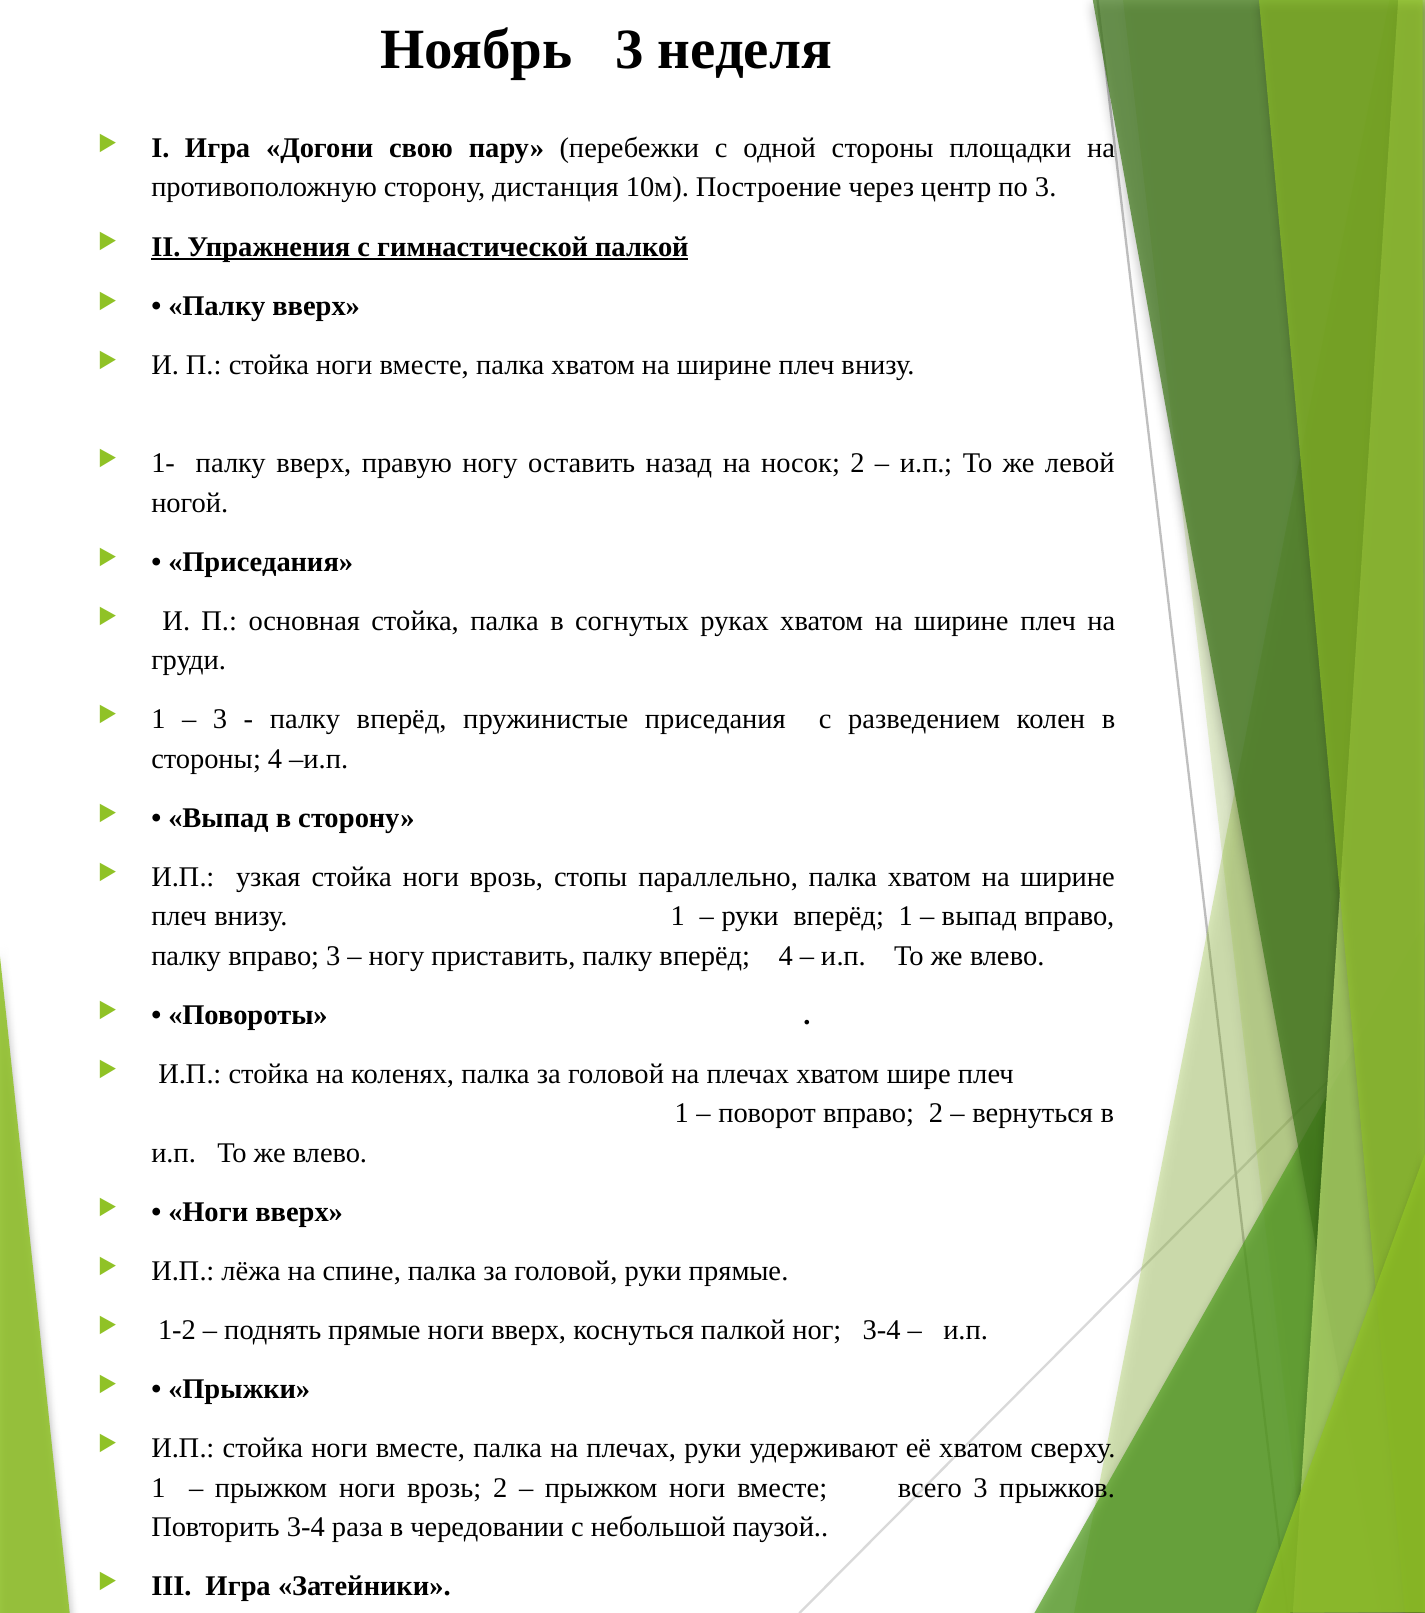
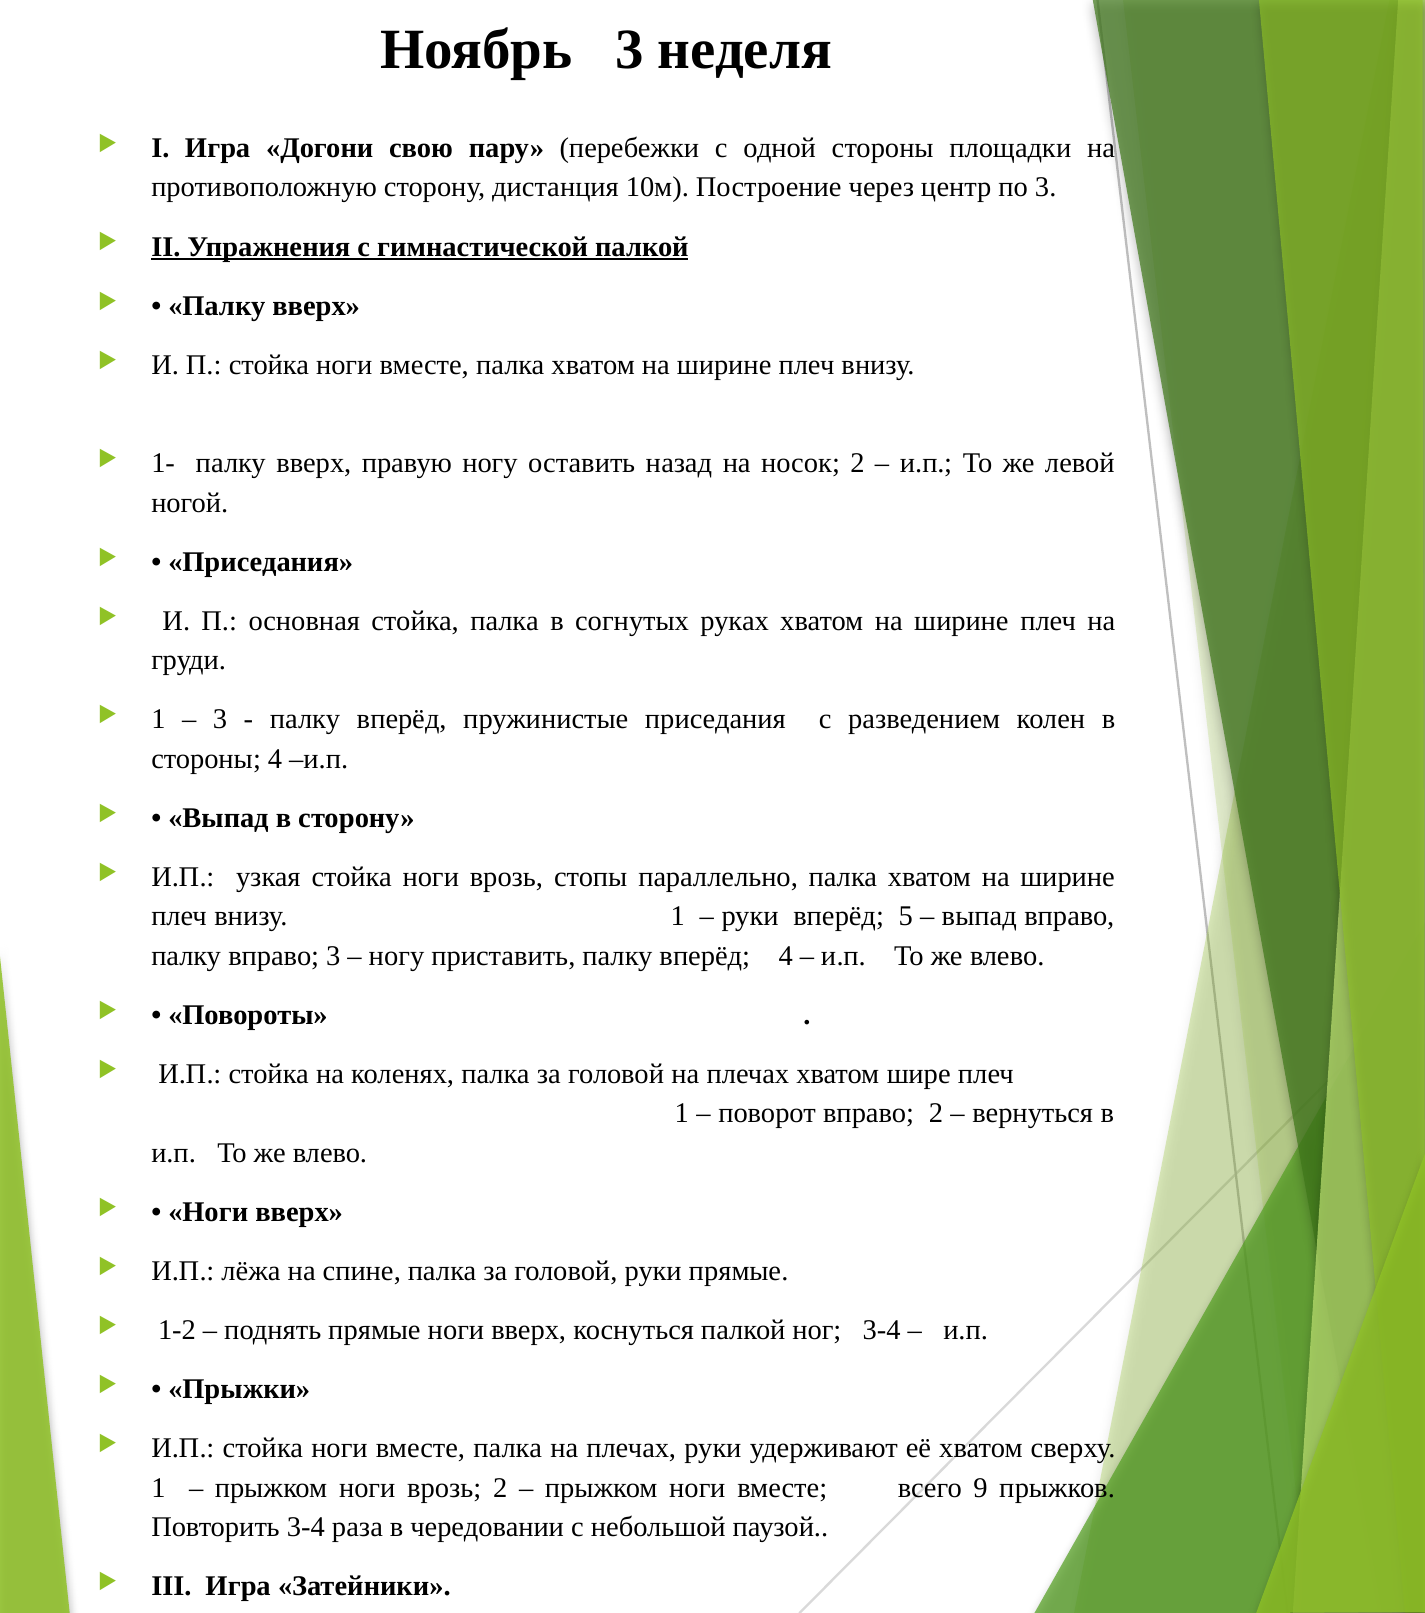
вперёд 1: 1 -> 5 (906, 917)
всего 3: 3 -> 9 (981, 1488)
